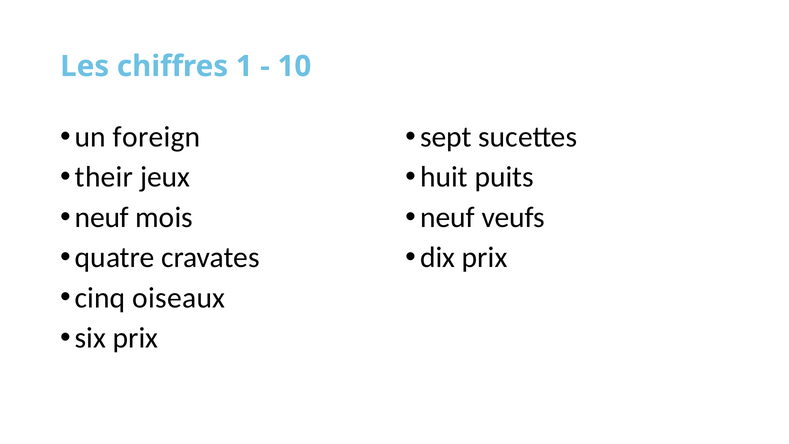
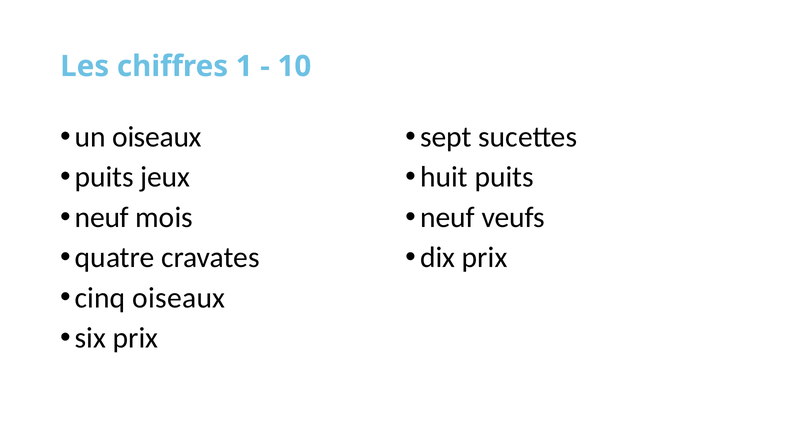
un foreign: foreign -> oiseaux (157, 137)
their: their -> puits (104, 177)
